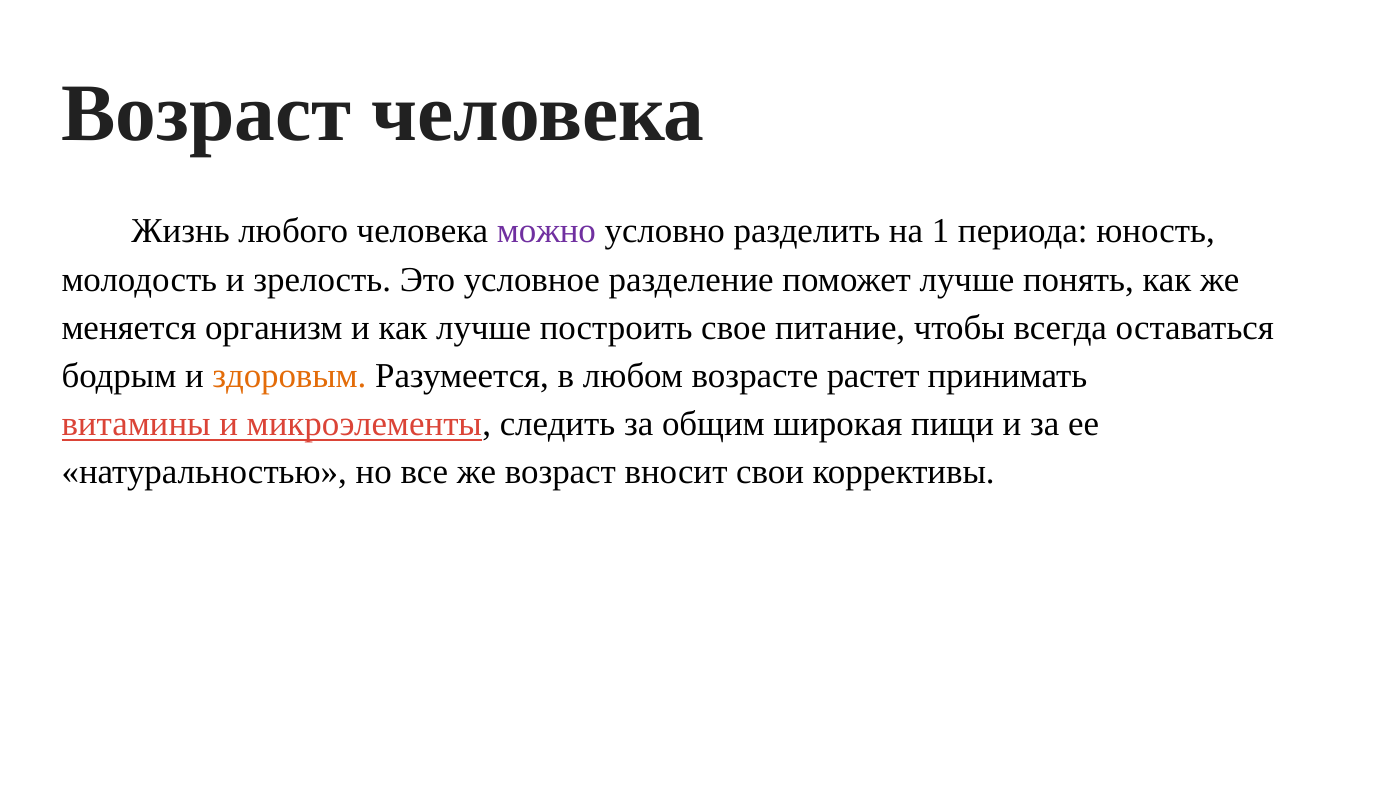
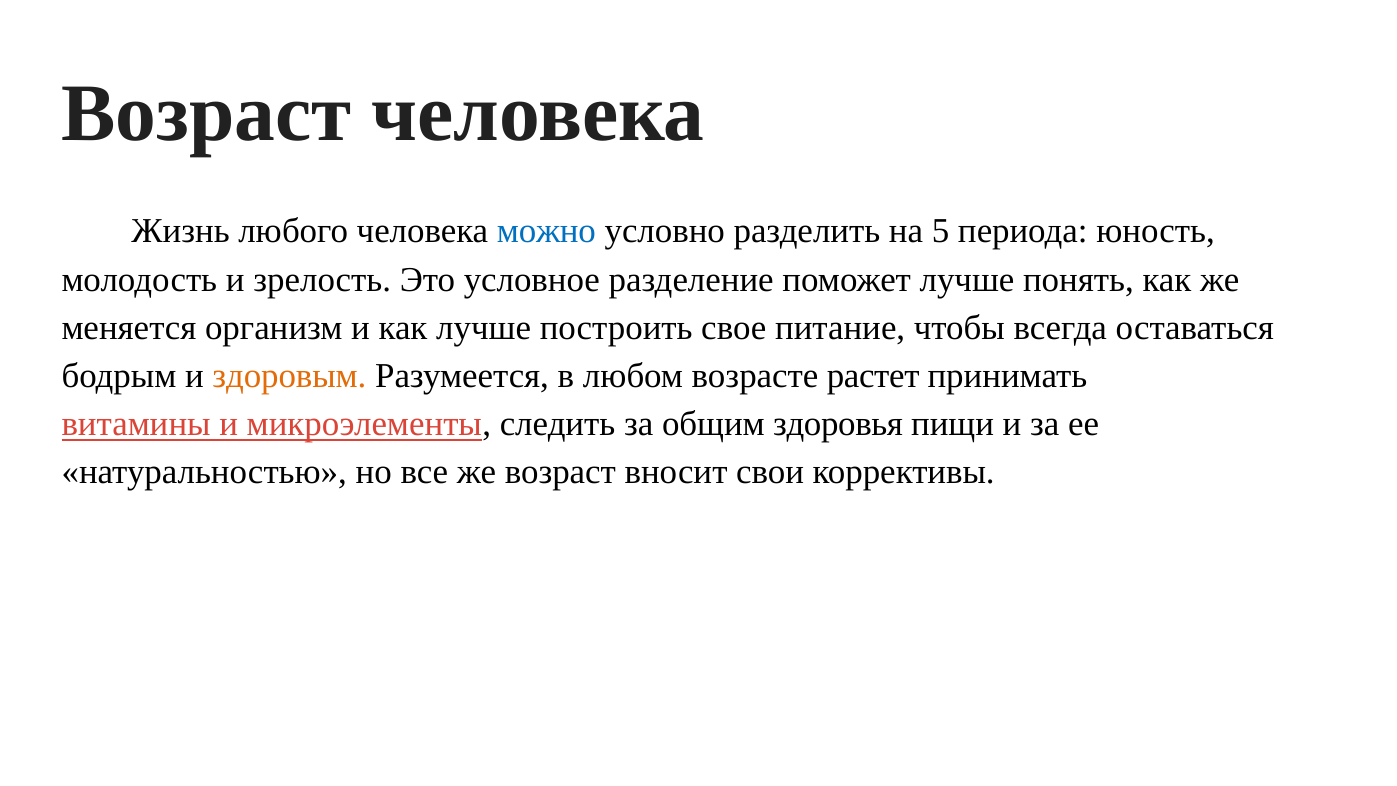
можно colour: purple -> blue (546, 231)
1: 1 -> 5 (941, 231)
широкая: широкая -> здоровья (838, 424)
